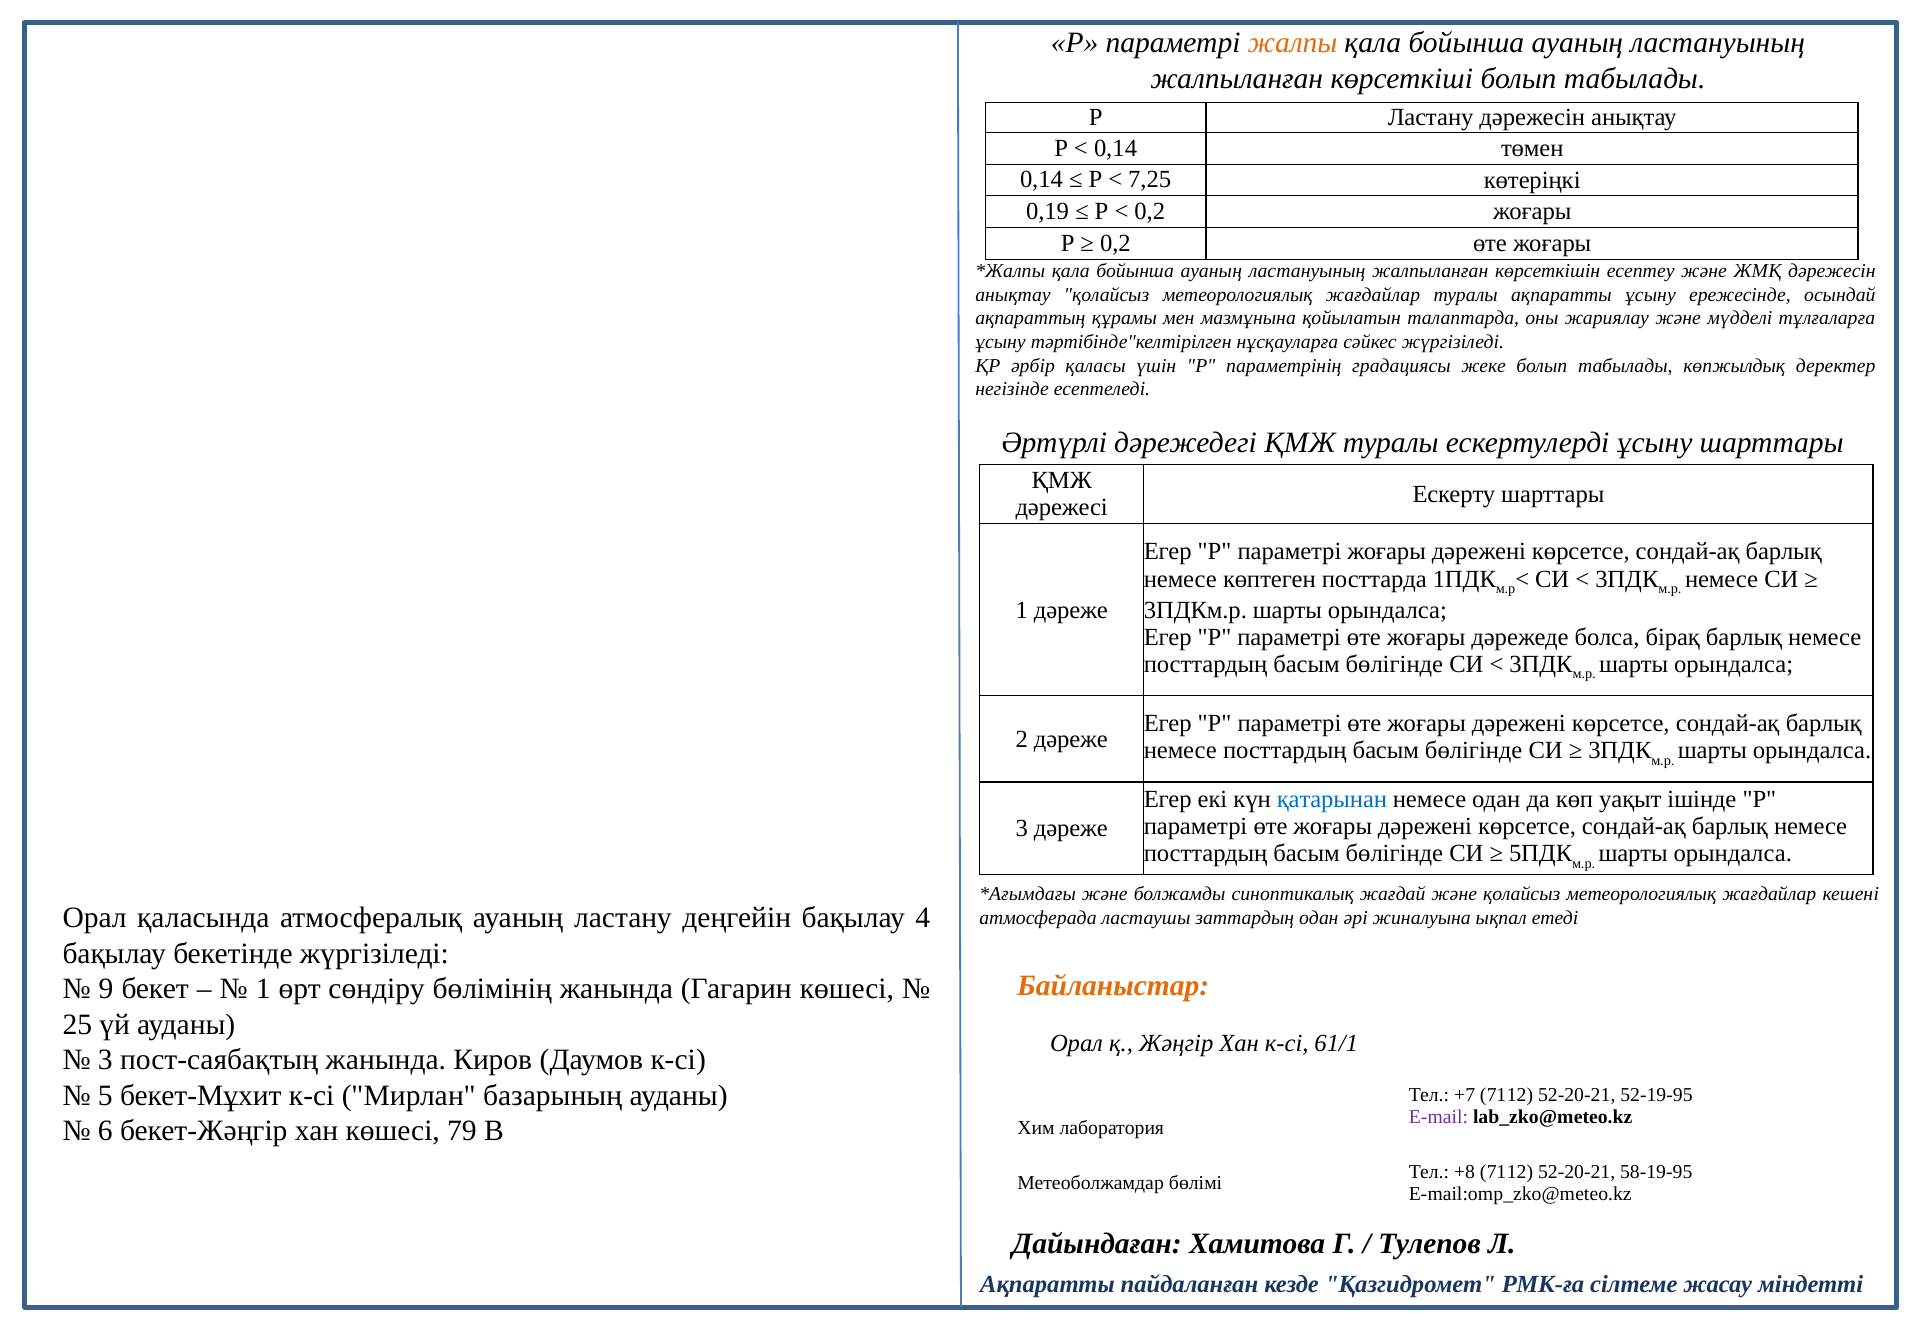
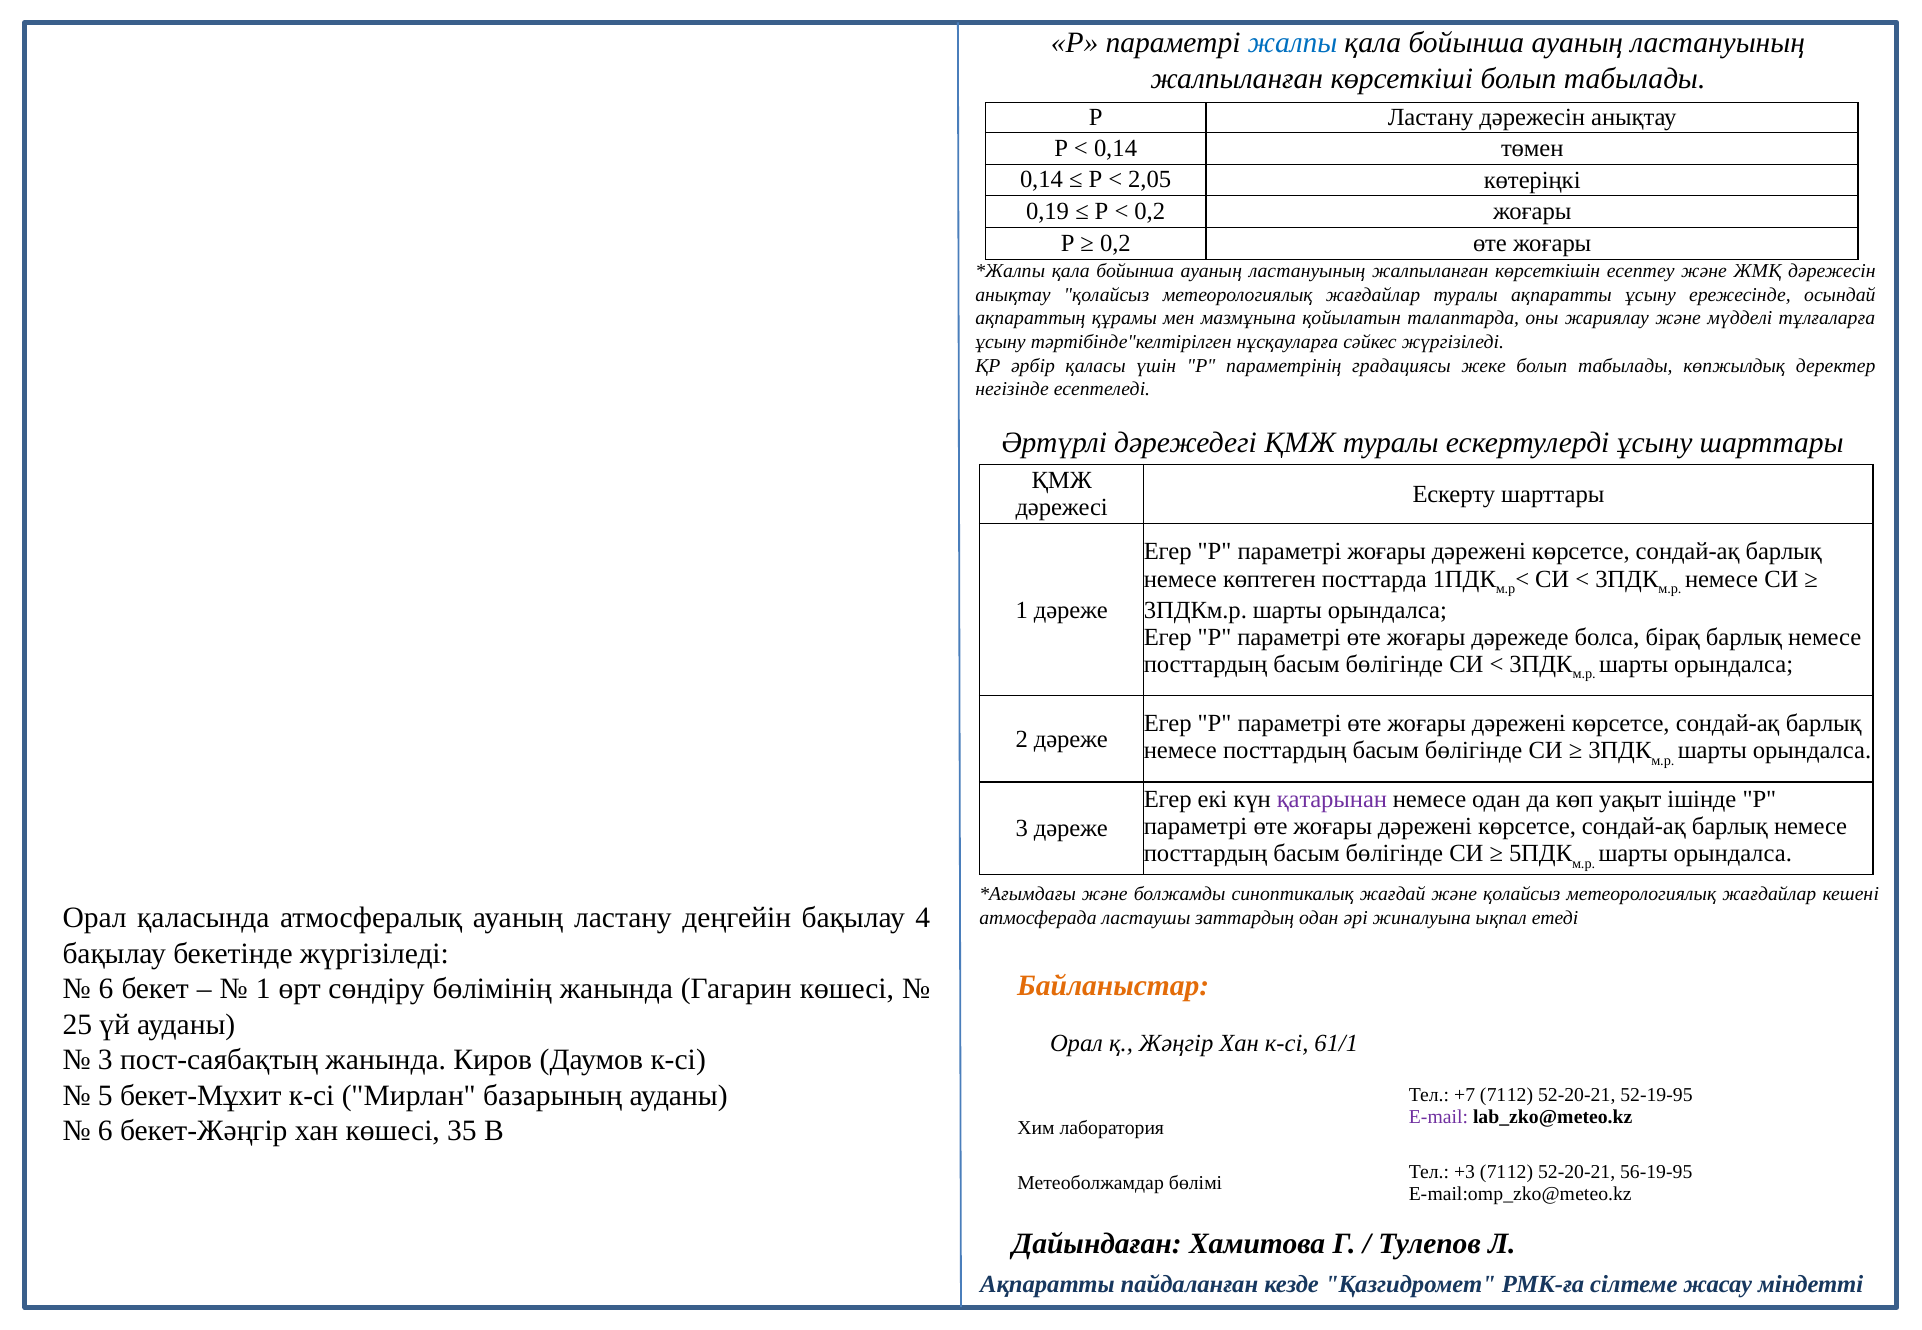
жалпы colour: orange -> blue (1293, 43)
7,25: 7,25 -> 2,05 (1150, 180)
қатарынан colour: blue -> purple (1332, 800)
9: 9 -> 6 (106, 989)
79: 79 -> 35 (462, 1131)
+8: +8 -> +3 (1465, 1173)
58-19-95: 58-19-95 -> 56-19-95 (1656, 1173)
